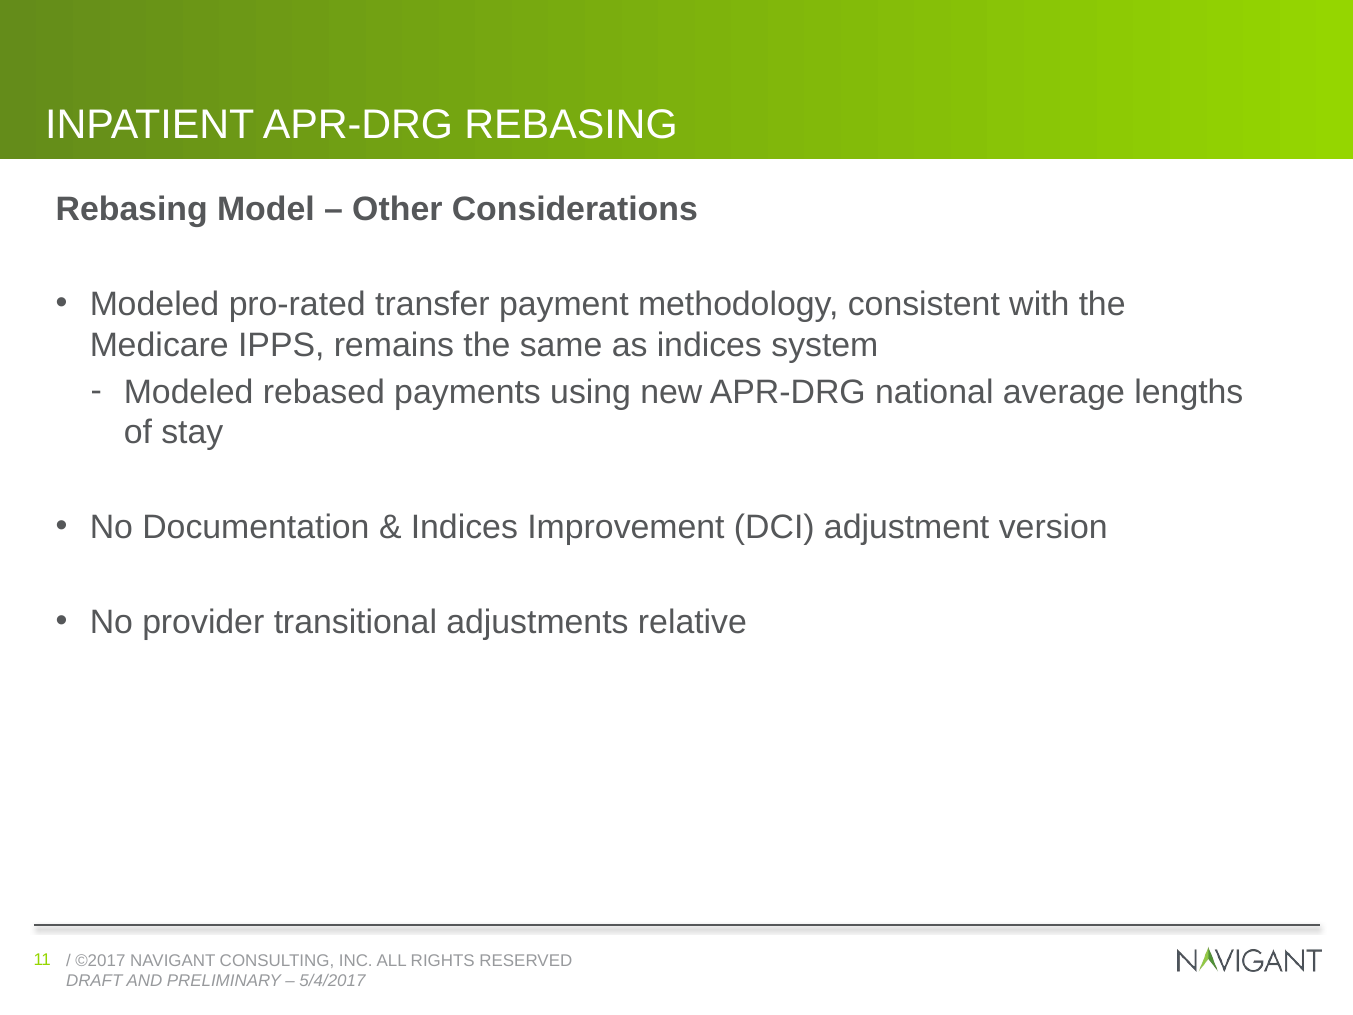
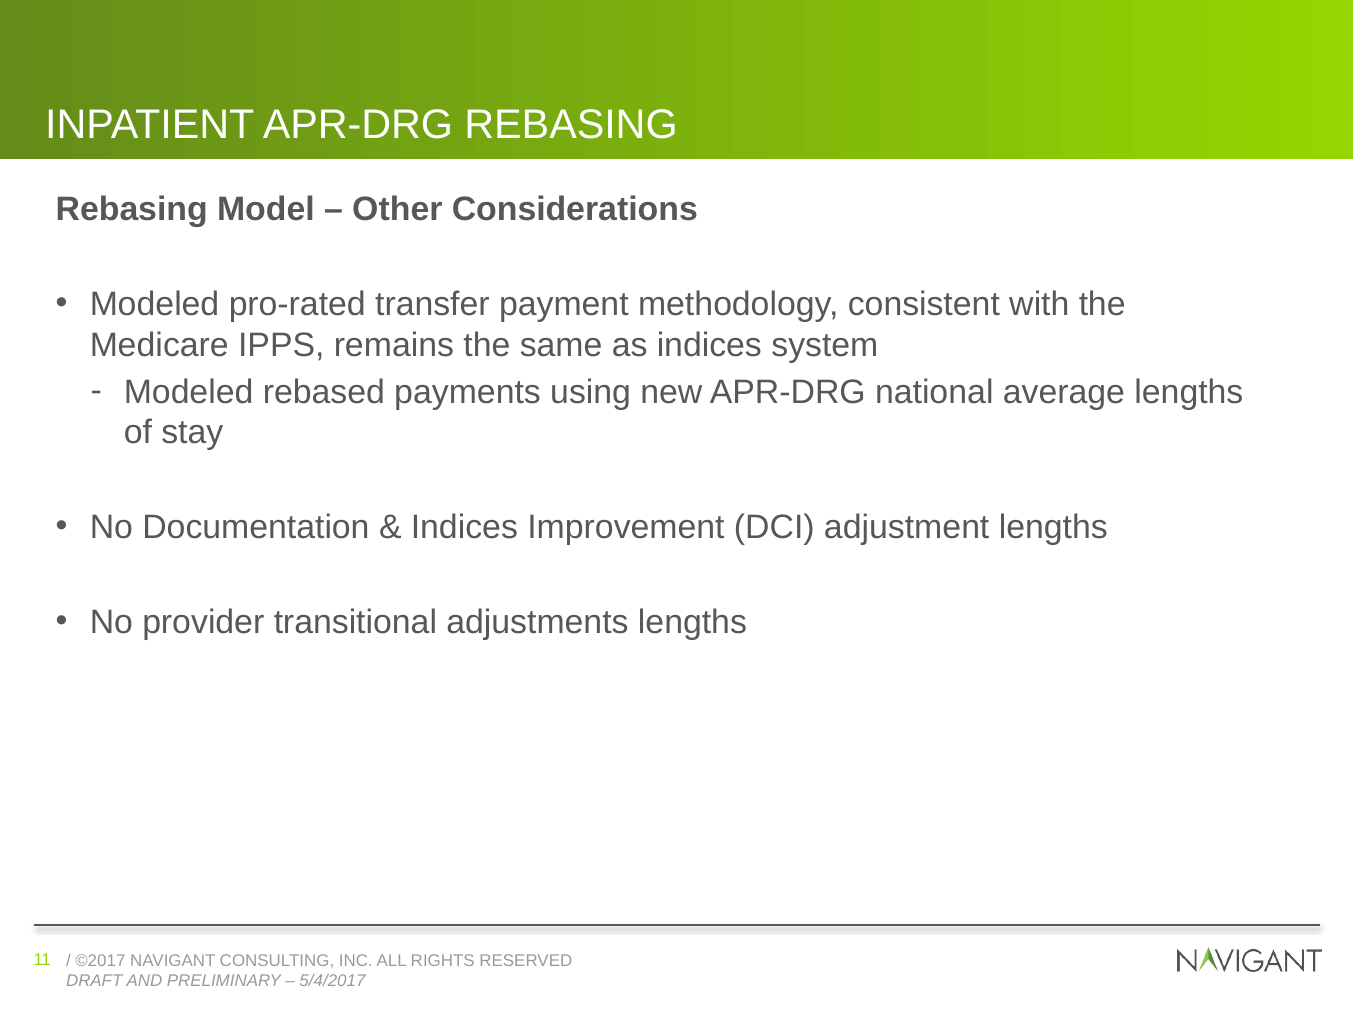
adjustment version: version -> lengths (1053, 527)
adjustments relative: relative -> lengths (692, 622)
